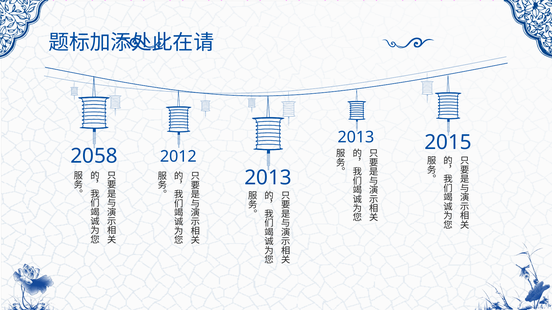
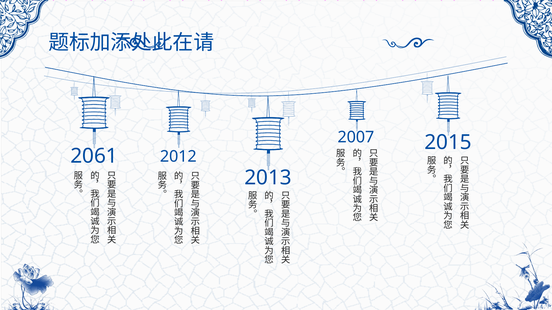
2013: 2013 -> 2007 (356, 137)
2058: 2058 -> 2061 (94, 156)
